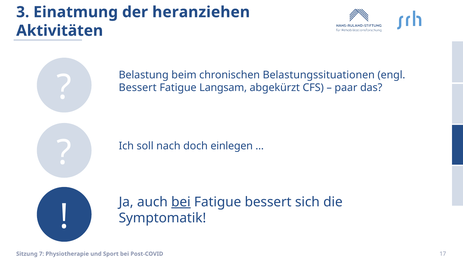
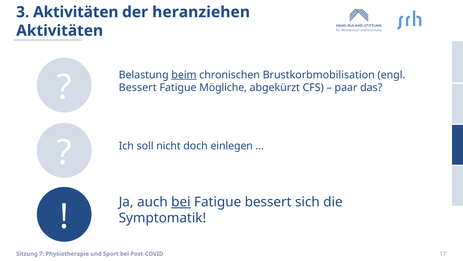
3 Einatmung: Einatmung -> Aktivitäten (76, 12)
beim underline: none -> present (184, 75)
Belastungssituationen: Belastungssituationen -> Brustkorbmobilisation (319, 75)
Langsam: Langsam -> Mögliche (223, 87)
nach: nach -> nicht (168, 146)
